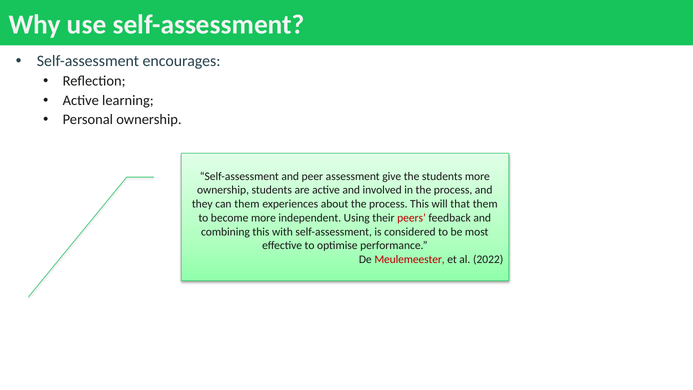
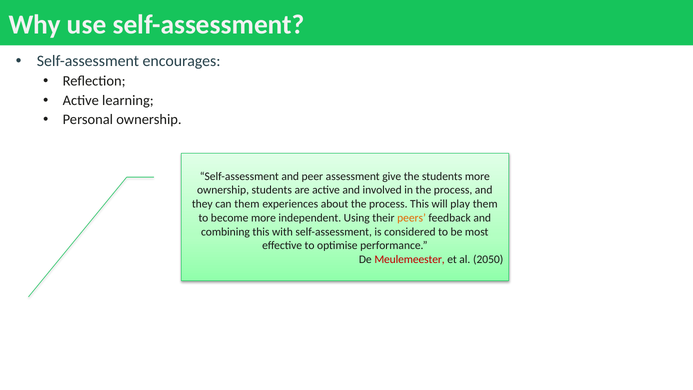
that: that -> play (460, 204)
peers colour: red -> orange (412, 218)
2022: 2022 -> 2050 (488, 259)
